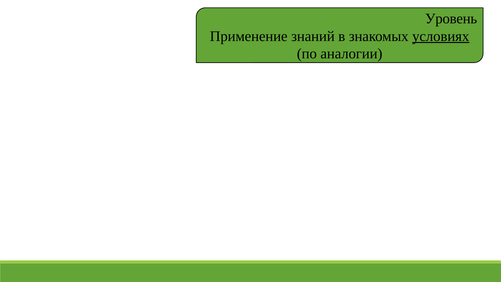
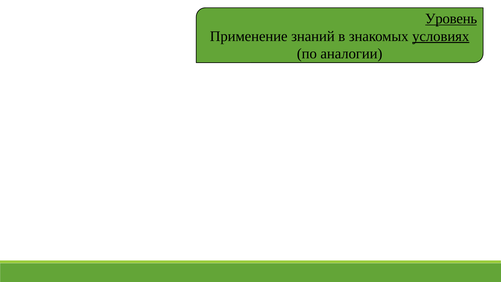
Уровень underline: none -> present (451, 19)
